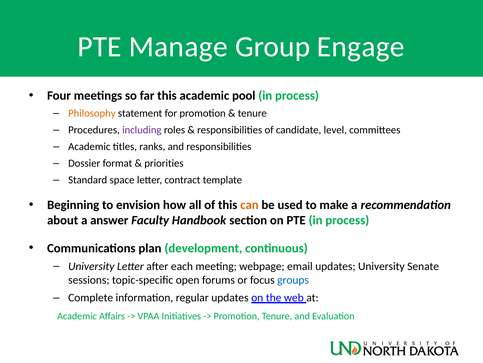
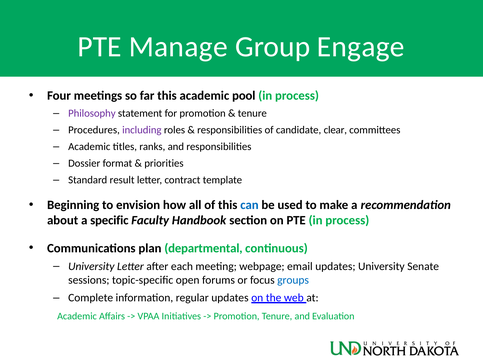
Philosophy colour: orange -> purple (92, 113)
level: level -> clear (335, 130)
space: space -> result (122, 180)
can colour: orange -> blue (249, 205)
answer: answer -> specific (109, 220)
development: development -> departmental (203, 248)
